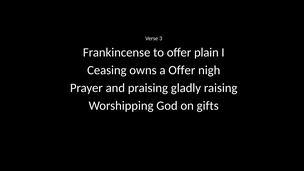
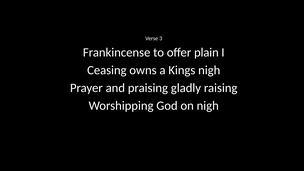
a Offer: Offer -> Kings (182, 70)
on gifts: gifts -> nigh (208, 106)
